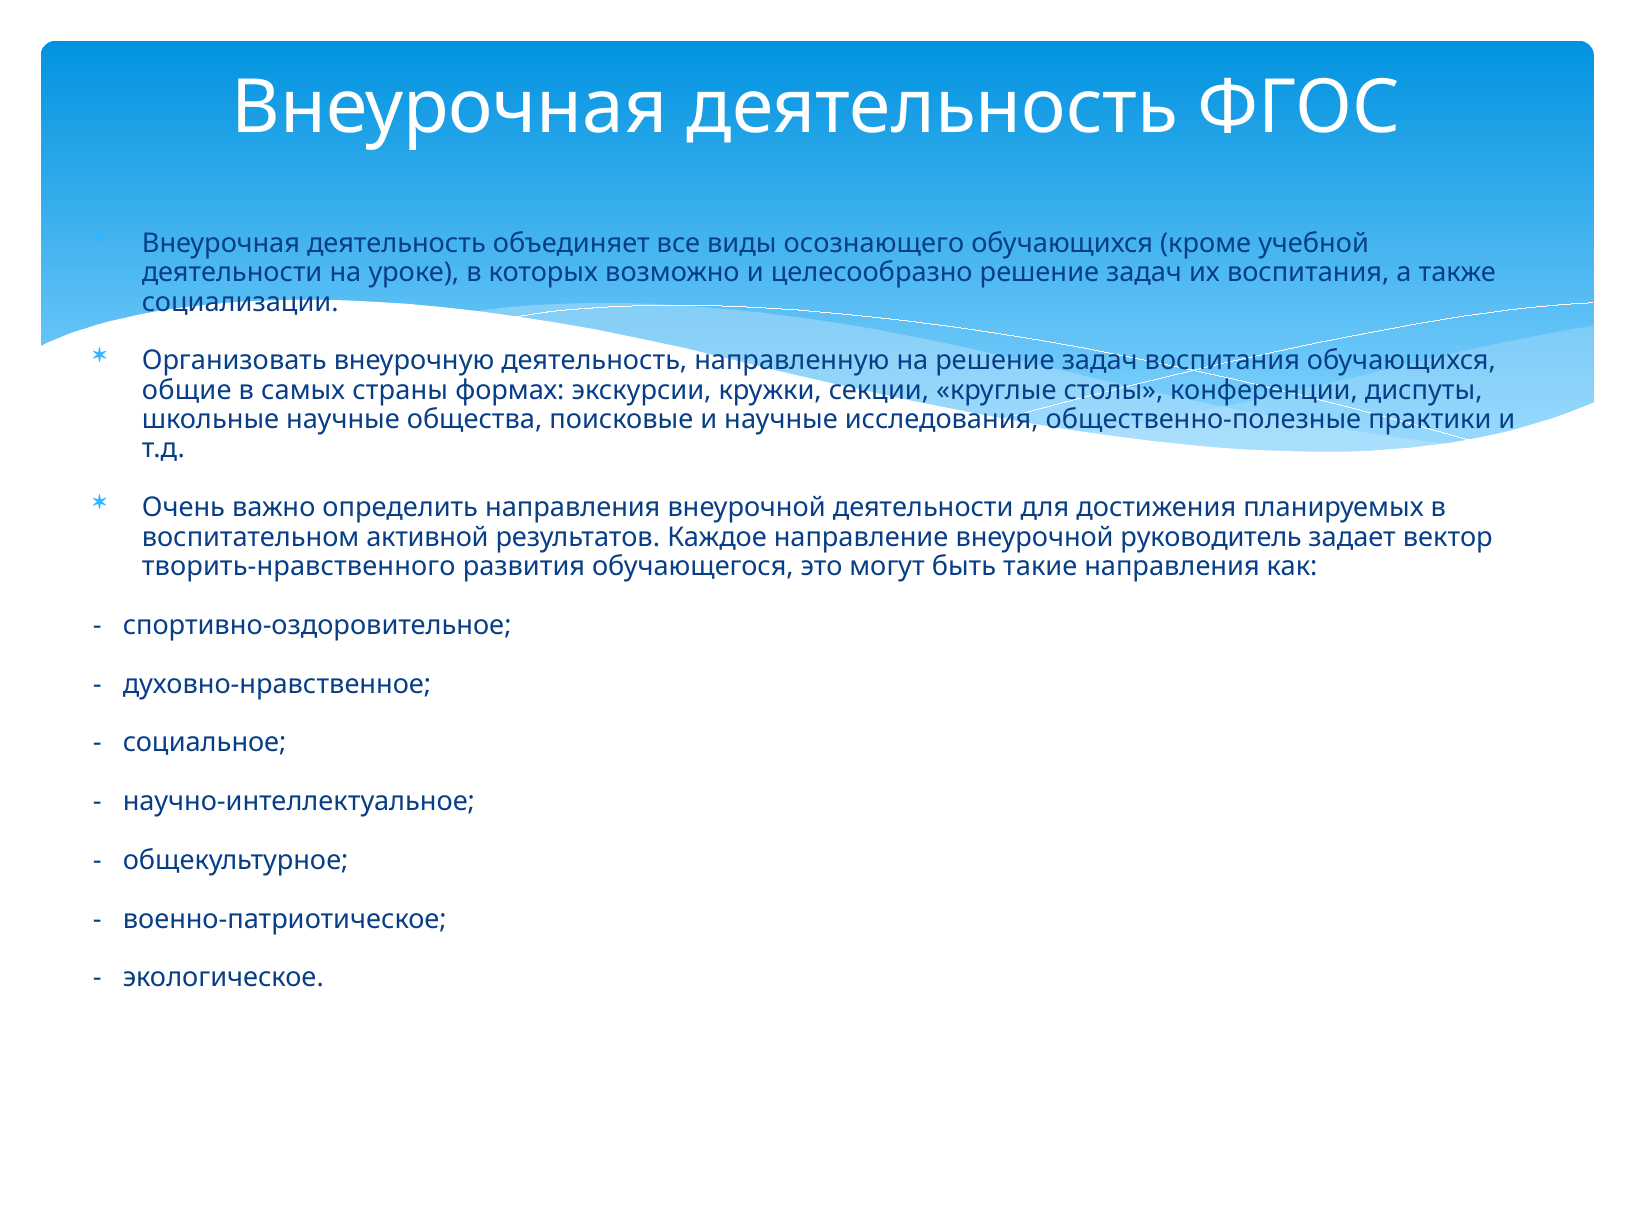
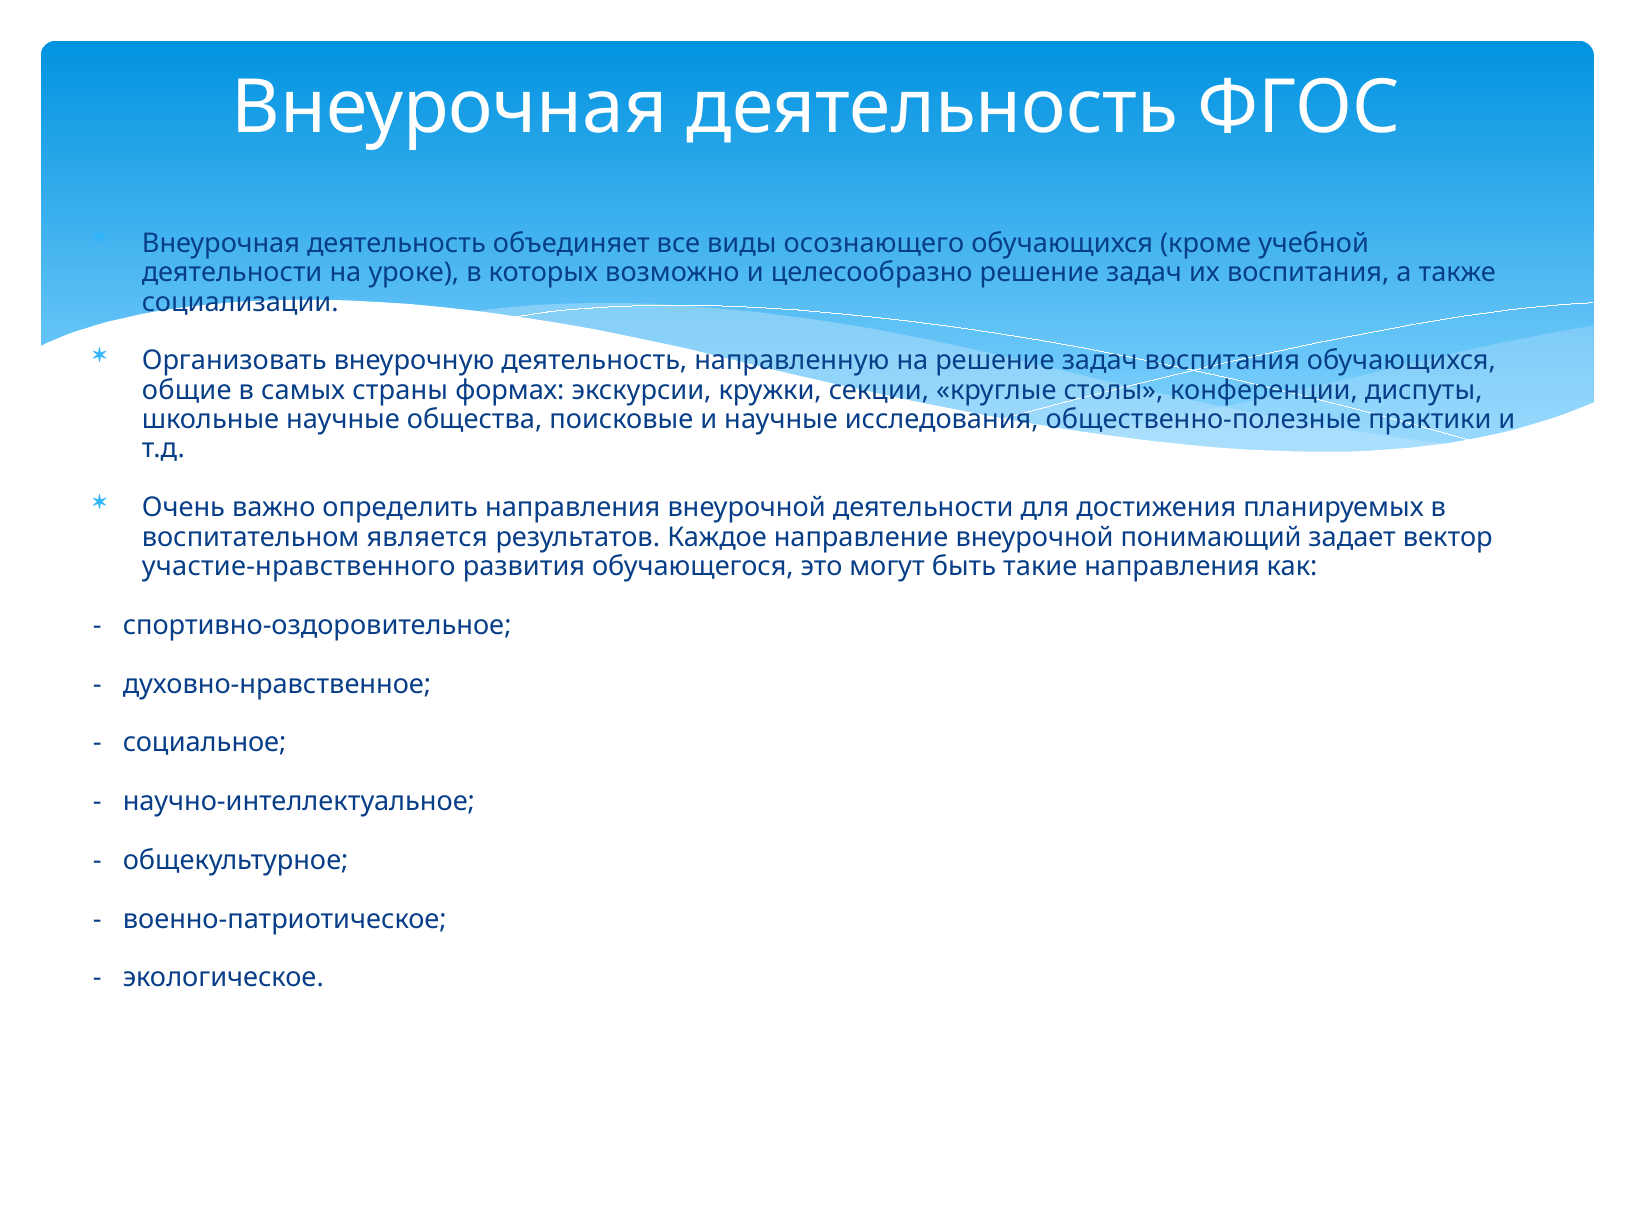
активной: активной -> является (427, 537)
руководитель: руководитель -> понимающий (1211, 537)
творить-нравственного: творить-нравственного -> участие-нравственного (299, 566)
